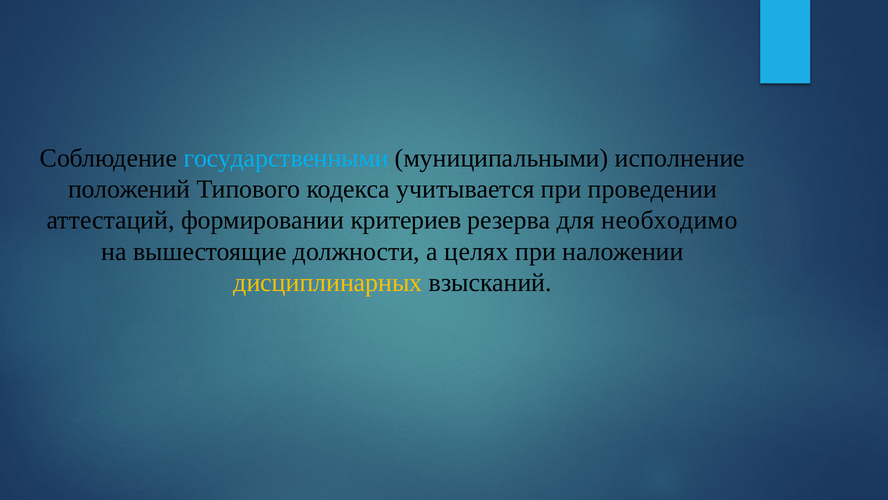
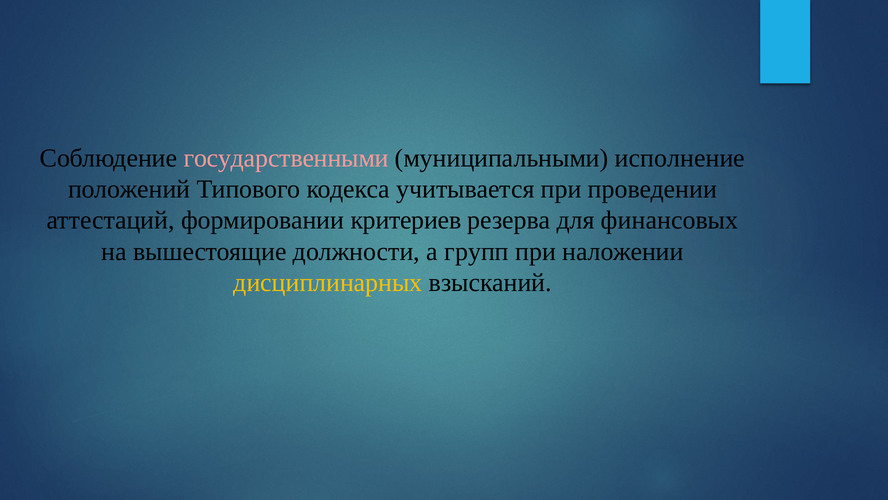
государственными colour: light blue -> pink (286, 158)
необходимо: необходимо -> финансовых (670, 220)
целях: целях -> групп (477, 251)
